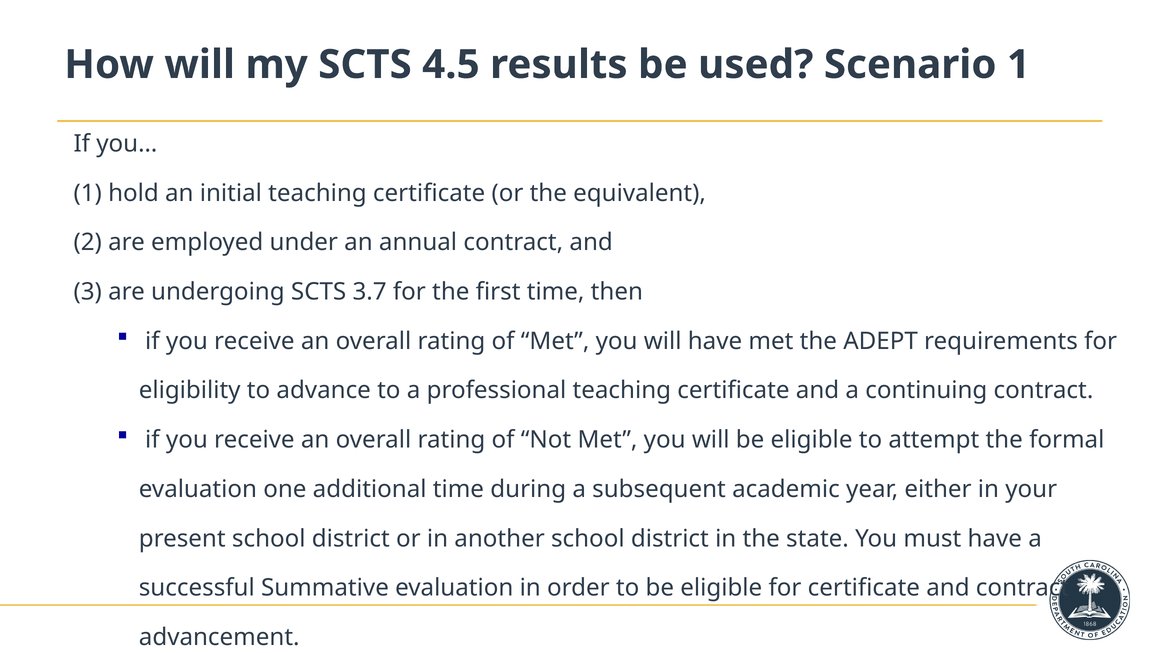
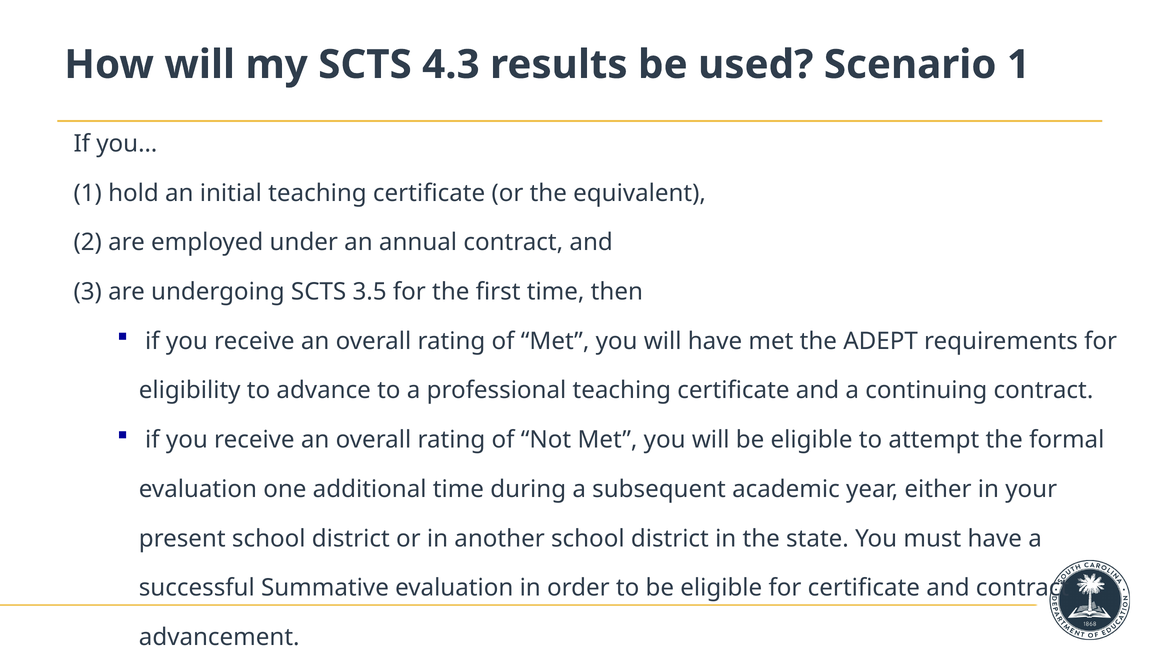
4.5: 4.5 -> 4.3 (451, 65)
3.7: 3.7 -> 3.5 (370, 292)
